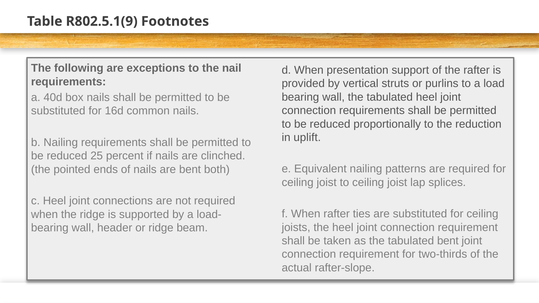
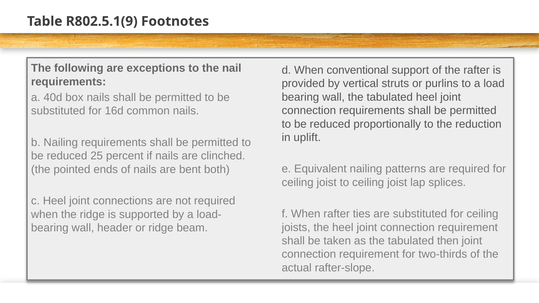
presentation: presentation -> conventional (358, 70)
tabulated bent: bent -> then (448, 241)
